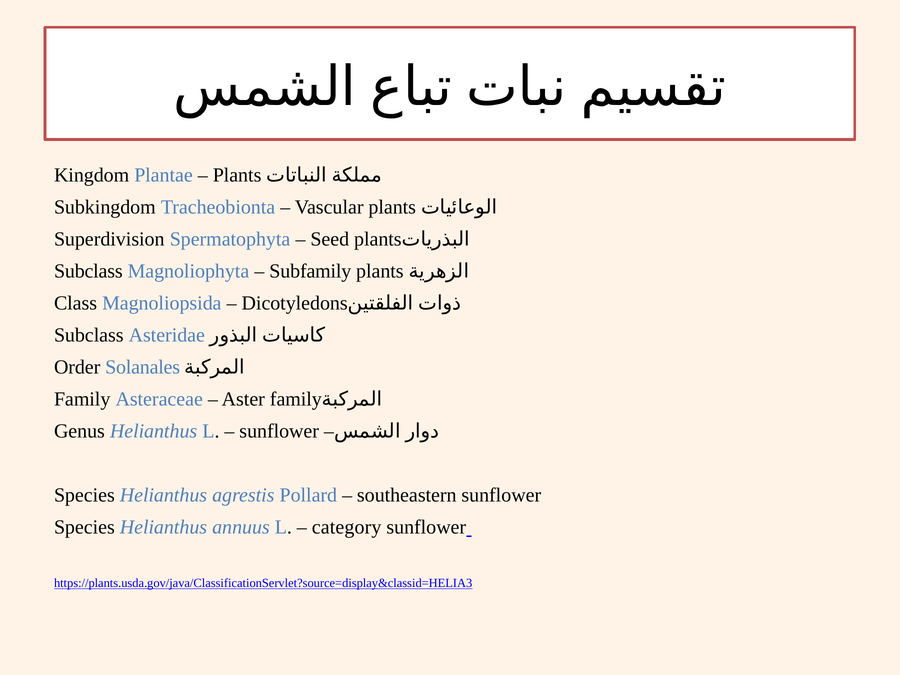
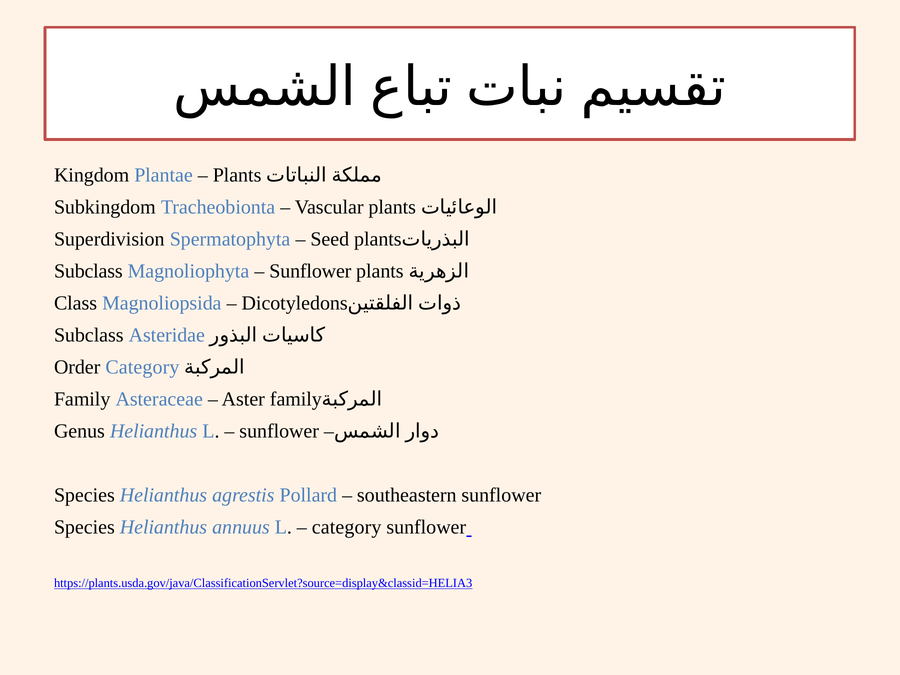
Subfamily: Subfamily -> Sunflower (310, 271)
Order Solanales: Solanales -> Category (142, 367)
